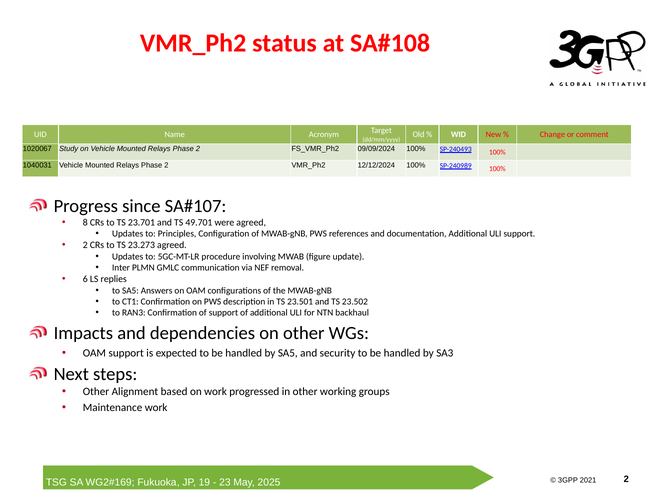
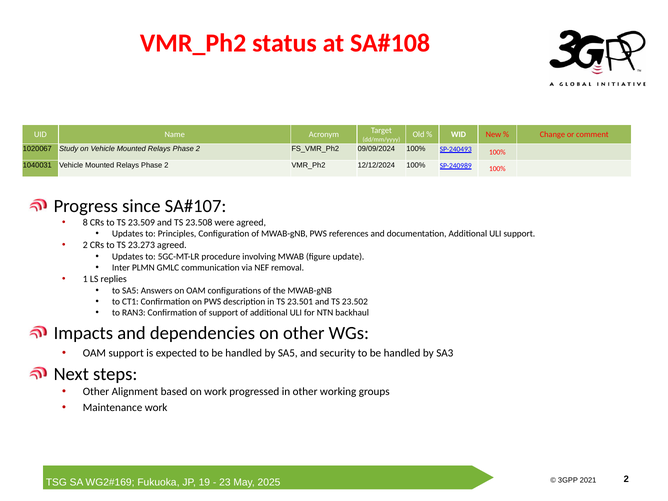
23.701: 23.701 -> 23.509 (141, 222)
49.701: 49.701 -> 23.508 (199, 222)
6: 6 -> 1 (85, 279)
